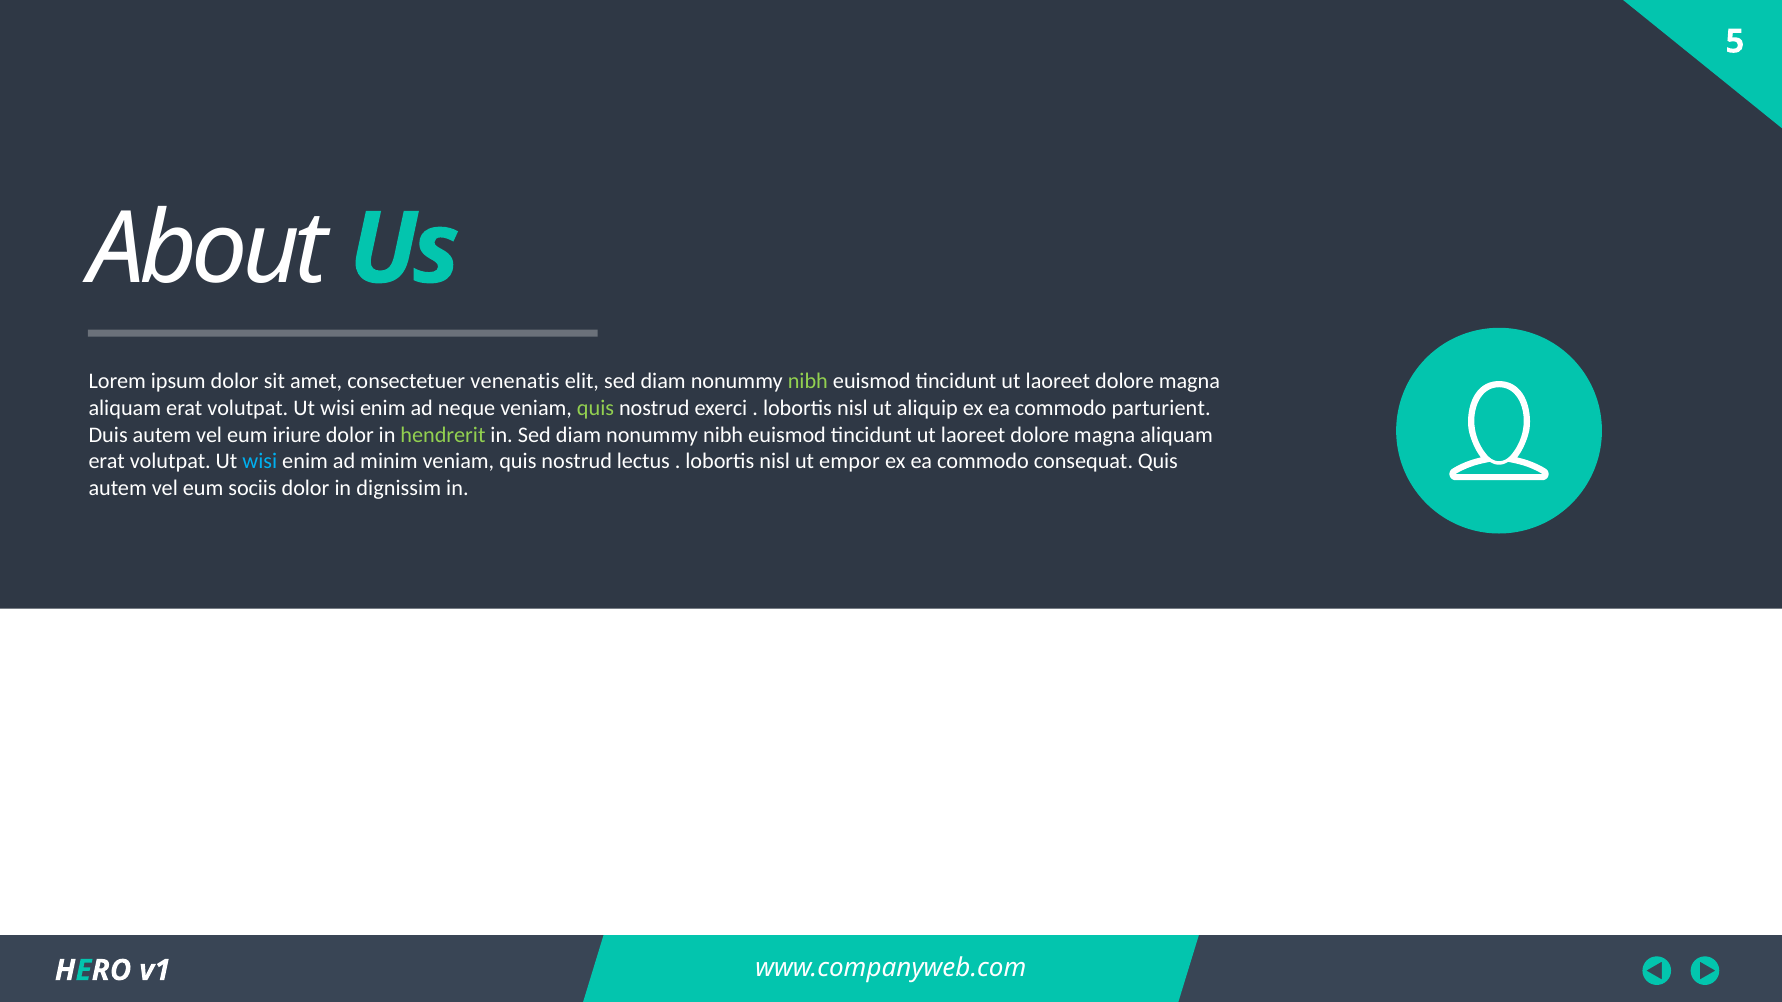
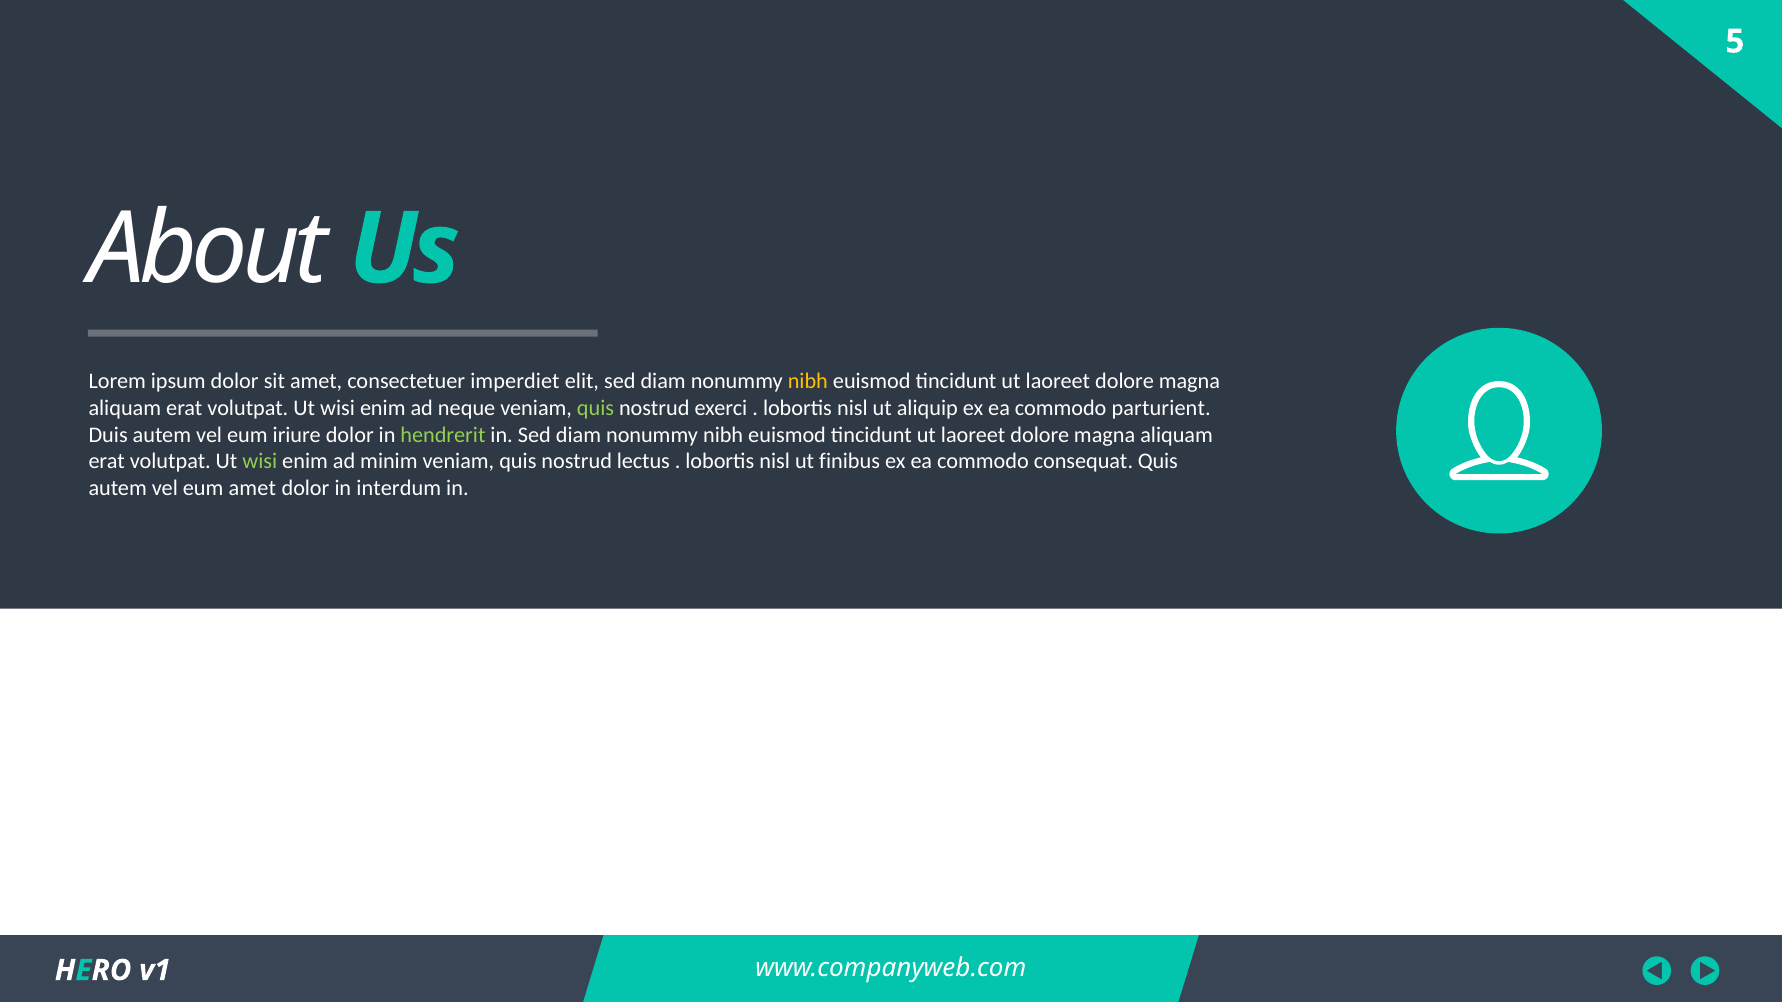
venenatis: venenatis -> imperdiet (515, 381)
nibh colour: light green -> yellow (808, 381)
wisi colour: light blue -> light green (260, 462)
empor: empor -> finibus (850, 462)
eum sociis: sociis -> amet (252, 488)
dignissim: dignissim -> interdum (399, 488)
